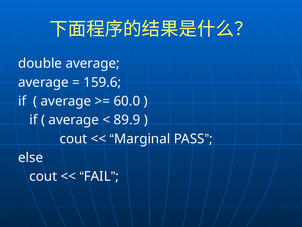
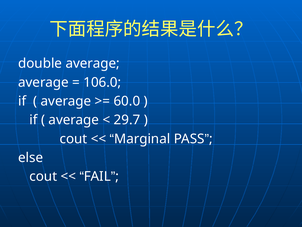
159.6: 159.6 -> 106.0 (102, 82)
89.9: 89.9 -> 29.7 (127, 120)
